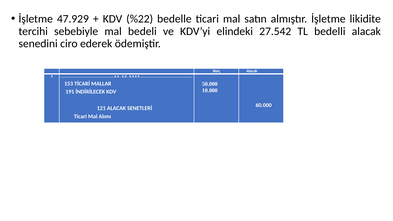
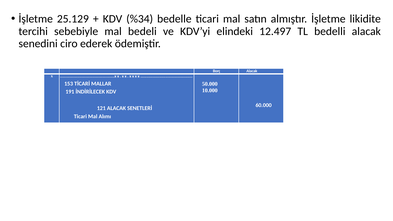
47.929: 47.929 -> 25.129 (73, 19)
%22: %22 -> %34 (140, 19)
27.542: 27.542 -> 12.497 (275, 31)
